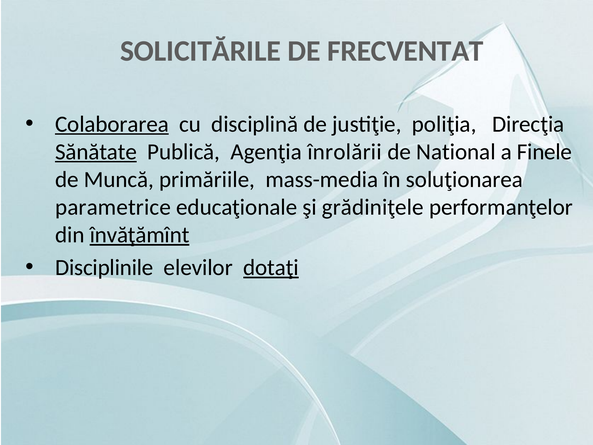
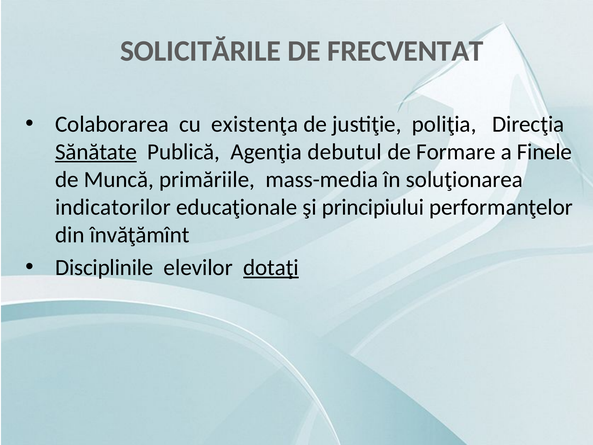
Colaborarea underline: present -> none (112, 124)
disciplină: disciplină -> existenţa (255, 124)
înrolării: înrolării -> debutul (345, 152)
National: National -> Formare (456, 152)
parametrice: parametrice -> indicatorilor (113, 207)
grădiniţele: grădiniţele -> principiului (373, 207)
învăţămînt underline: present -> none (140, 235)
